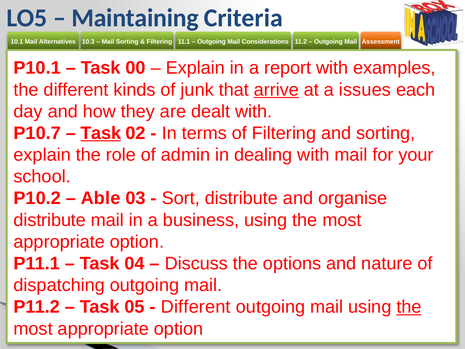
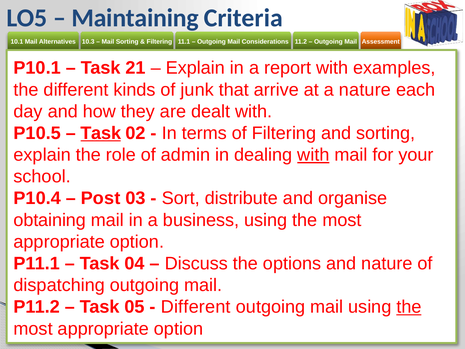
00: 00 -> 21 (136, 68)
arrive underline: present -> none (276, 90)
a issues: issues -> nature (365, 90)
P10.7: P10.7 -> P10.5 (37, 133)
with underline: none -> present (313, 155)
P10.2: P10.2 -> P10.4 (37, 198)
Able: Able -> Post (101, 198)
distribute: distribute -> obtaining (50, 220)
